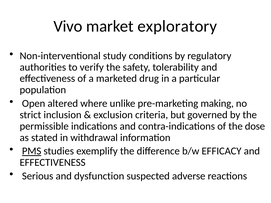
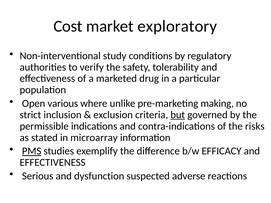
Vivo: Vivo -> Cost (68, 26)
altered: altered -> various (63, 104)
but underline: none -> present (178, 115)
dose: dose -> risks (255, 126)
withdrawal: withdrawal -> microarray (94, 138)
